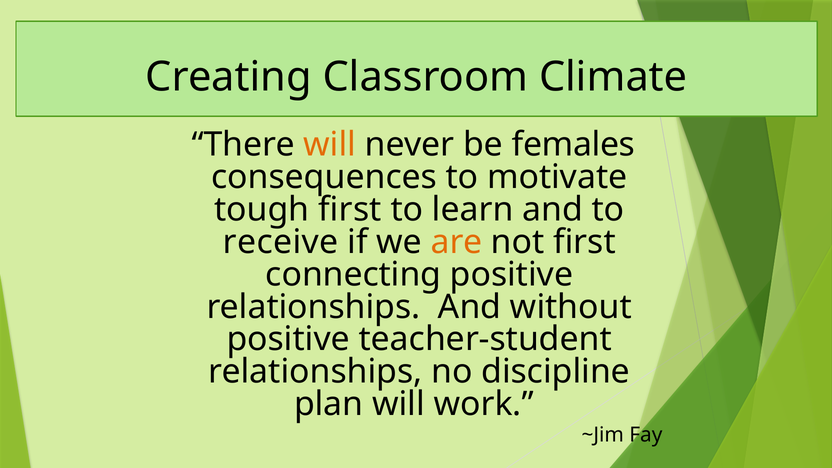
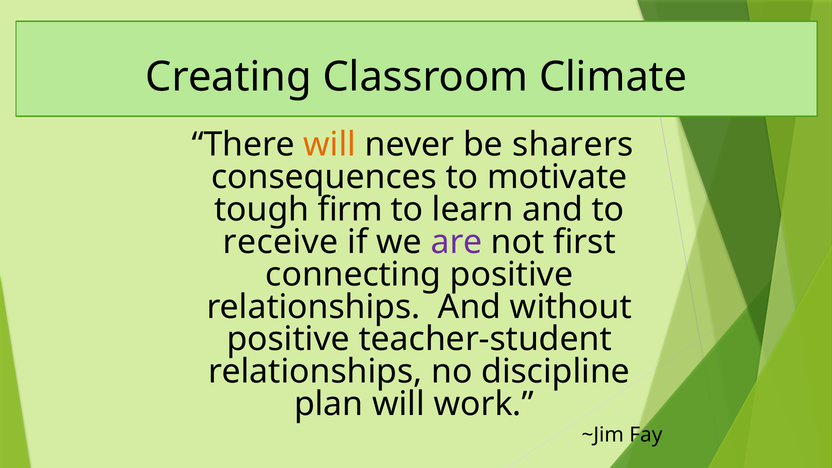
females: females -> sharers (573, 145)
tough first: first -> firm (350, 210)
are colour: orange -> purple (457, 242)
